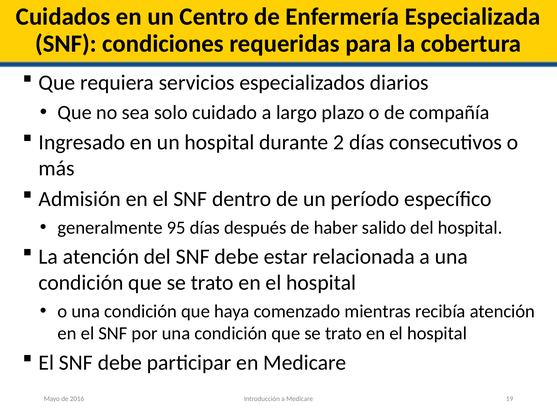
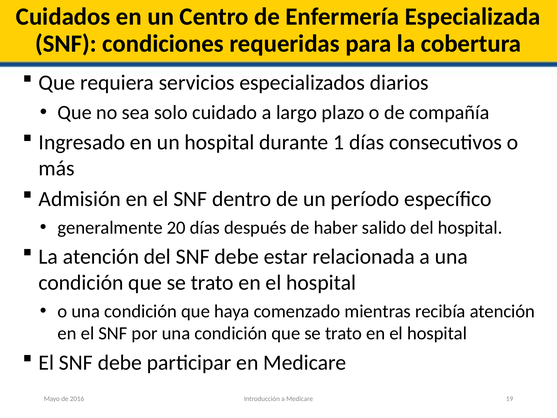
2: 2 -> 1 (339, 142)
95: 95 -> 20 (176, 227)
